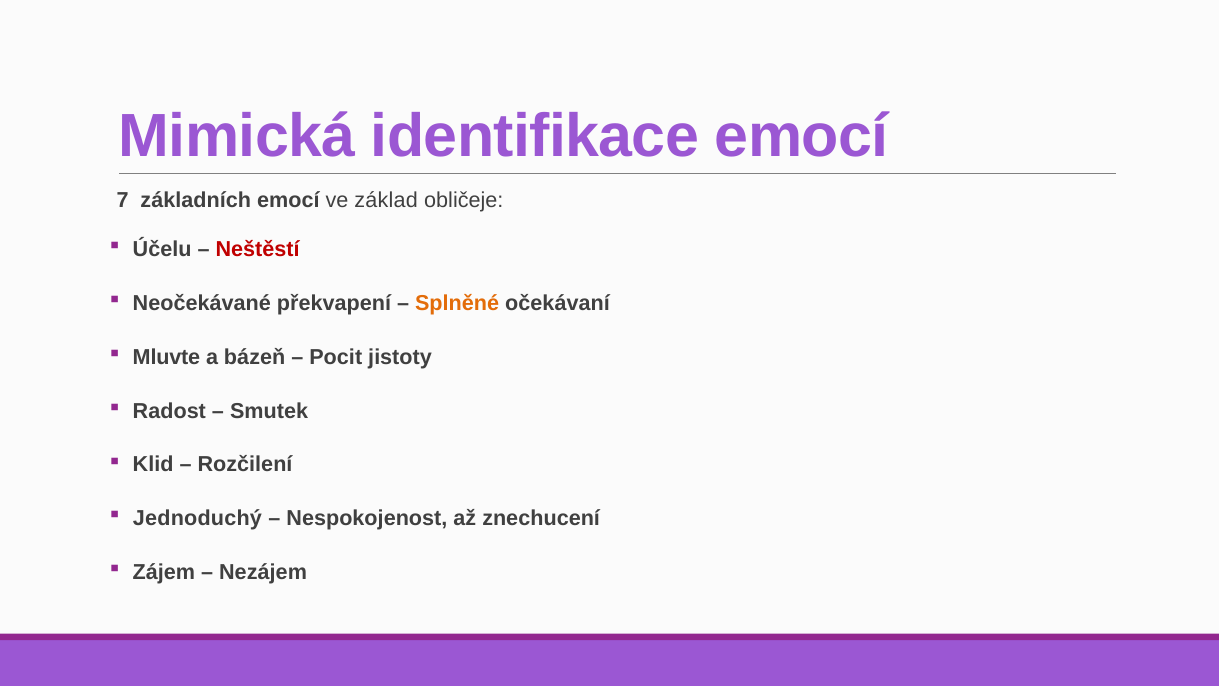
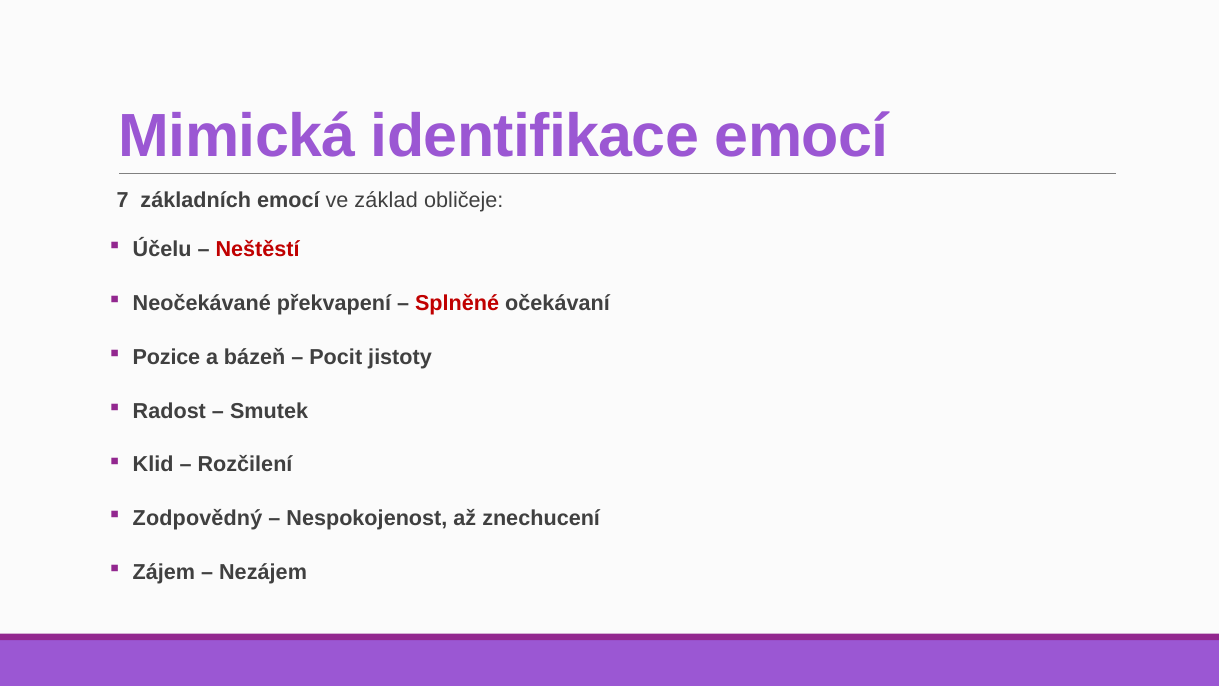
Splněné colour: orange -> red (457, 303)
Mluvte: Mluvte -> Pozice (166, 357)
Jednoduchý: Jednoduchý -> Zodpovědný (198, 518)
